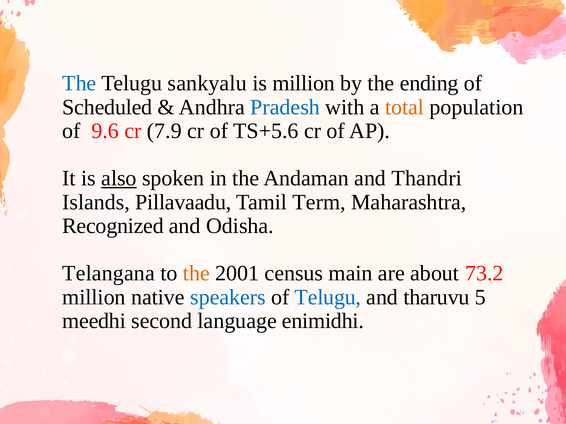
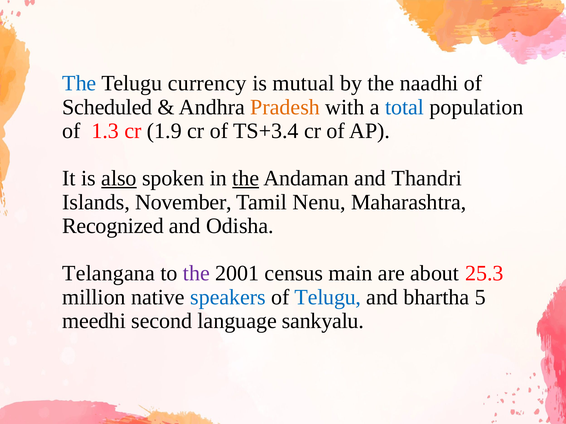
sankyalu: sankyalu -> currency (207, 83)
is million: million -> mutual (303, 83)
ending: ending -> naadhi (429, 83)
Pradesh colour: blue -> orange (285, 107)
total colour: orange -> blue (405, 107)
9.6: 9.6 -> 1.3 (105, 131)
7.9: 7.9 -> 1.9 (164, 131)
TS+5.6: TS+5.6 -> TS+3.4 (266, 131)
the underline: none -> present (246, 179)
Pillavaadu: Pillavaadu -> November (183, 202)
Term: Term -> Nenu (319, 202)
the colour: orange -> purple (196, 274)
73.2: 73.2 -> 25.3 (484, 274)
tharuvu: tharuvu -> bhartha (436, 297)
enimidhi: enimidhi -> sankyalu (323, 321)
